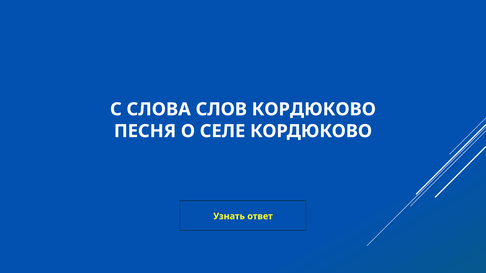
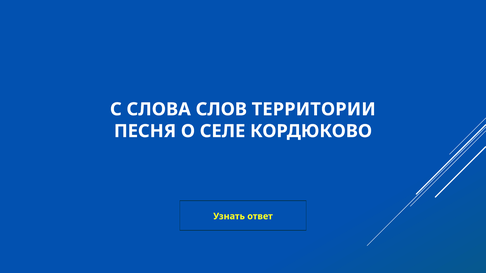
СЛОВ КОРДЮКОВО: КОРДЮКОВО -> ТЕРРИТОРИИ (314, 109)
